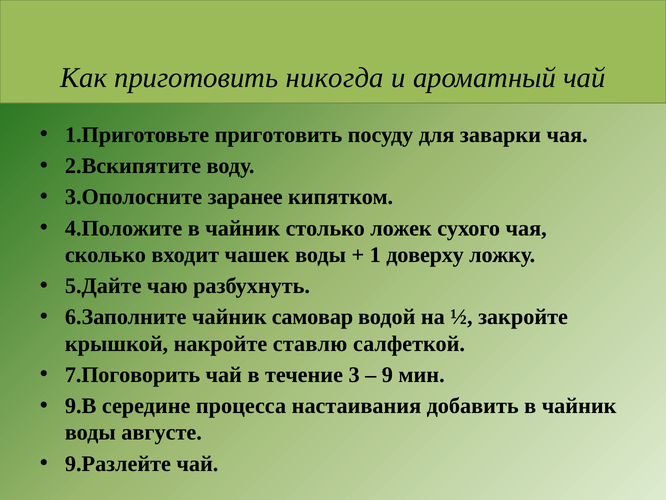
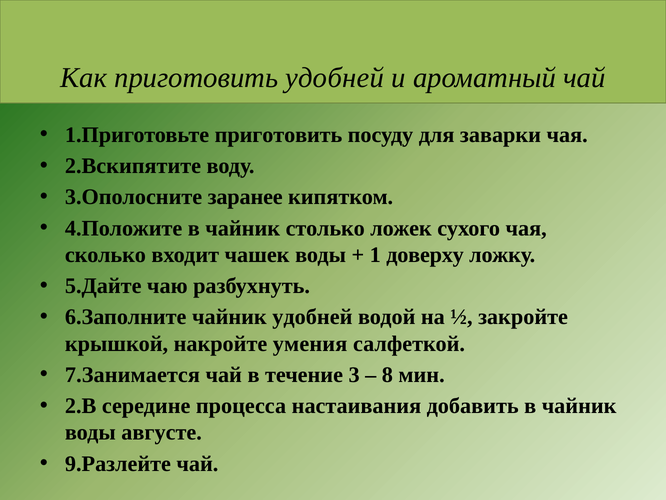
приготовить никогда: никогда -> удобней (335, 78)
чайник самовар: самовар -> удобней (312, 317)
ставлю: ставлю -> умения (310, 343)
7.Поговорить: 7.Поговорить -> 7.Занимается (132, 374)
9: 9 -> 8 (387, 374)
9.В: 9.В -> 2.В (81, 406)
